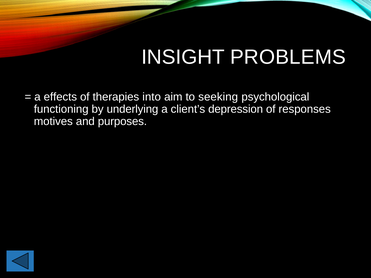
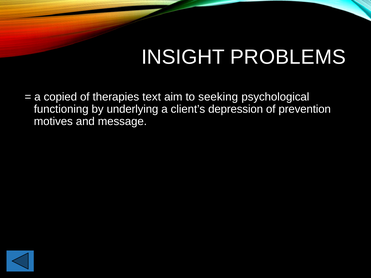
effects: effects -> copied (60, 97)
into: into -> text (152, 97)
responses: responses -> prevention (305, 109)
purposes: purposes -> message (122, 121)
